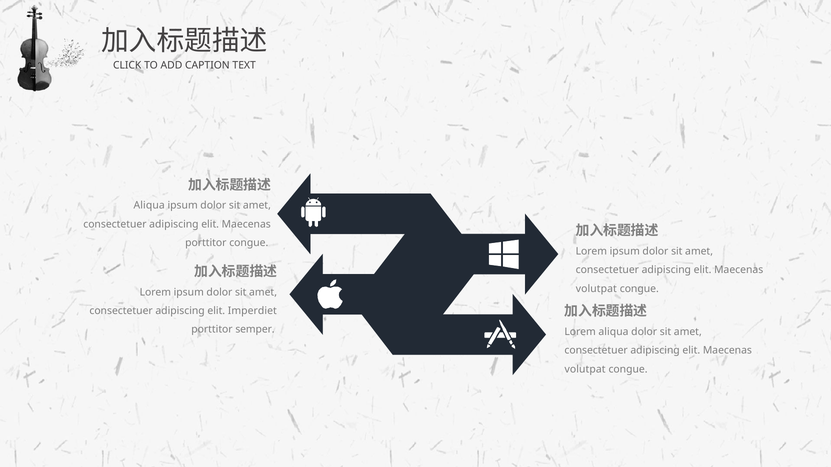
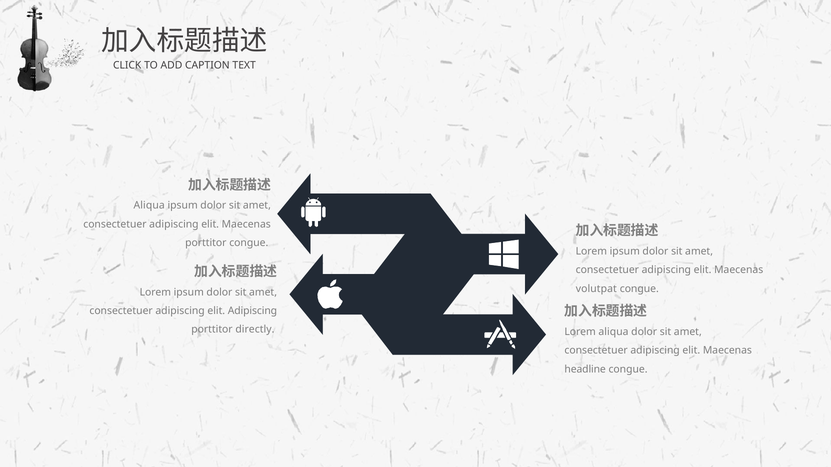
elit Imperdiet: Imperdiet -> Adipiscing (252, 311)
semper: semper -> directly (255, 330)
volutpat: volutpat -> headline (585, 370)
